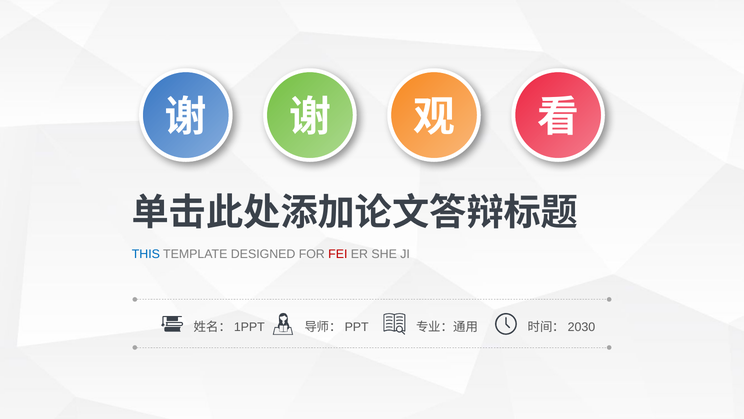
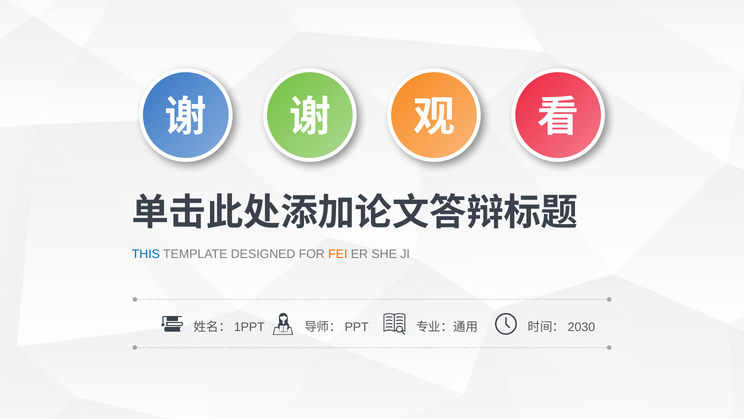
FEI colour: red -> orange (338, 254)
